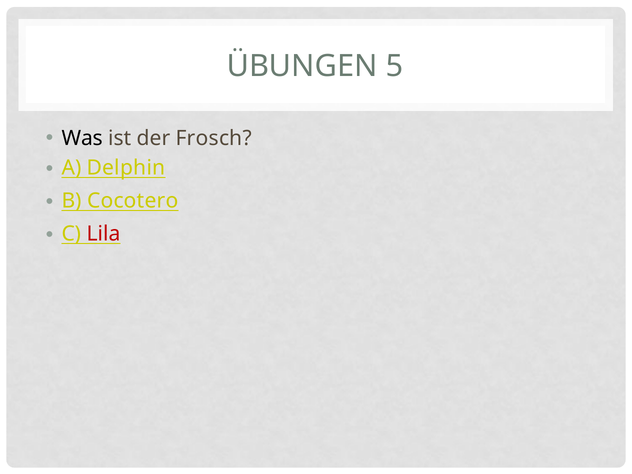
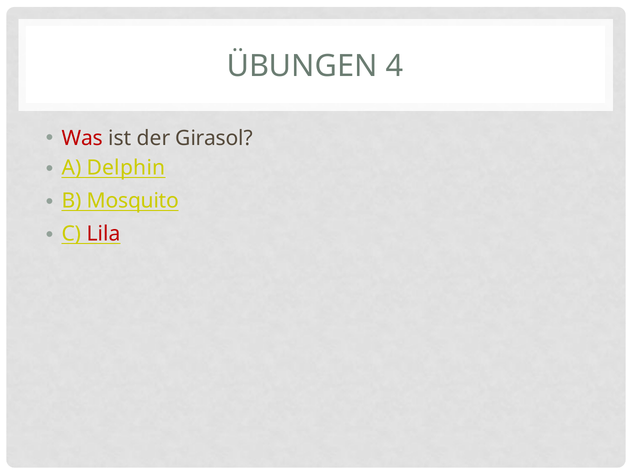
5: 5 -> 4 (394, 66)
Was colour: black -> red (82, 138)
Frosch: Frosch -> Girasol (214, 138)
Cocotero: Cocotero -> Mosquito (133, 201)
